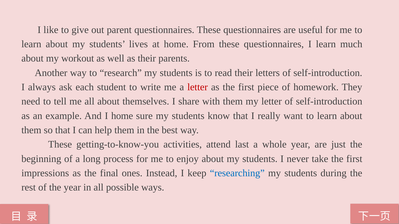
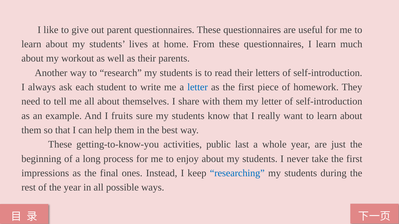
letter colour: red -> blue (198, 87)
I home: home -> fruits (122, 116)
attend: attend -> public (219, 145)
